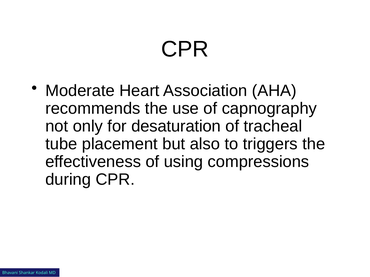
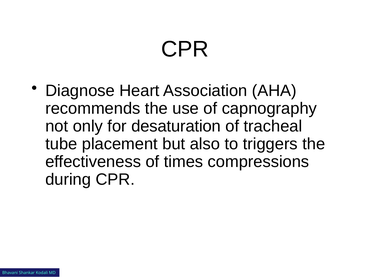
Moderate: Moderate -> Diagnose (80, 91)
using: using -> times (183, 162)
